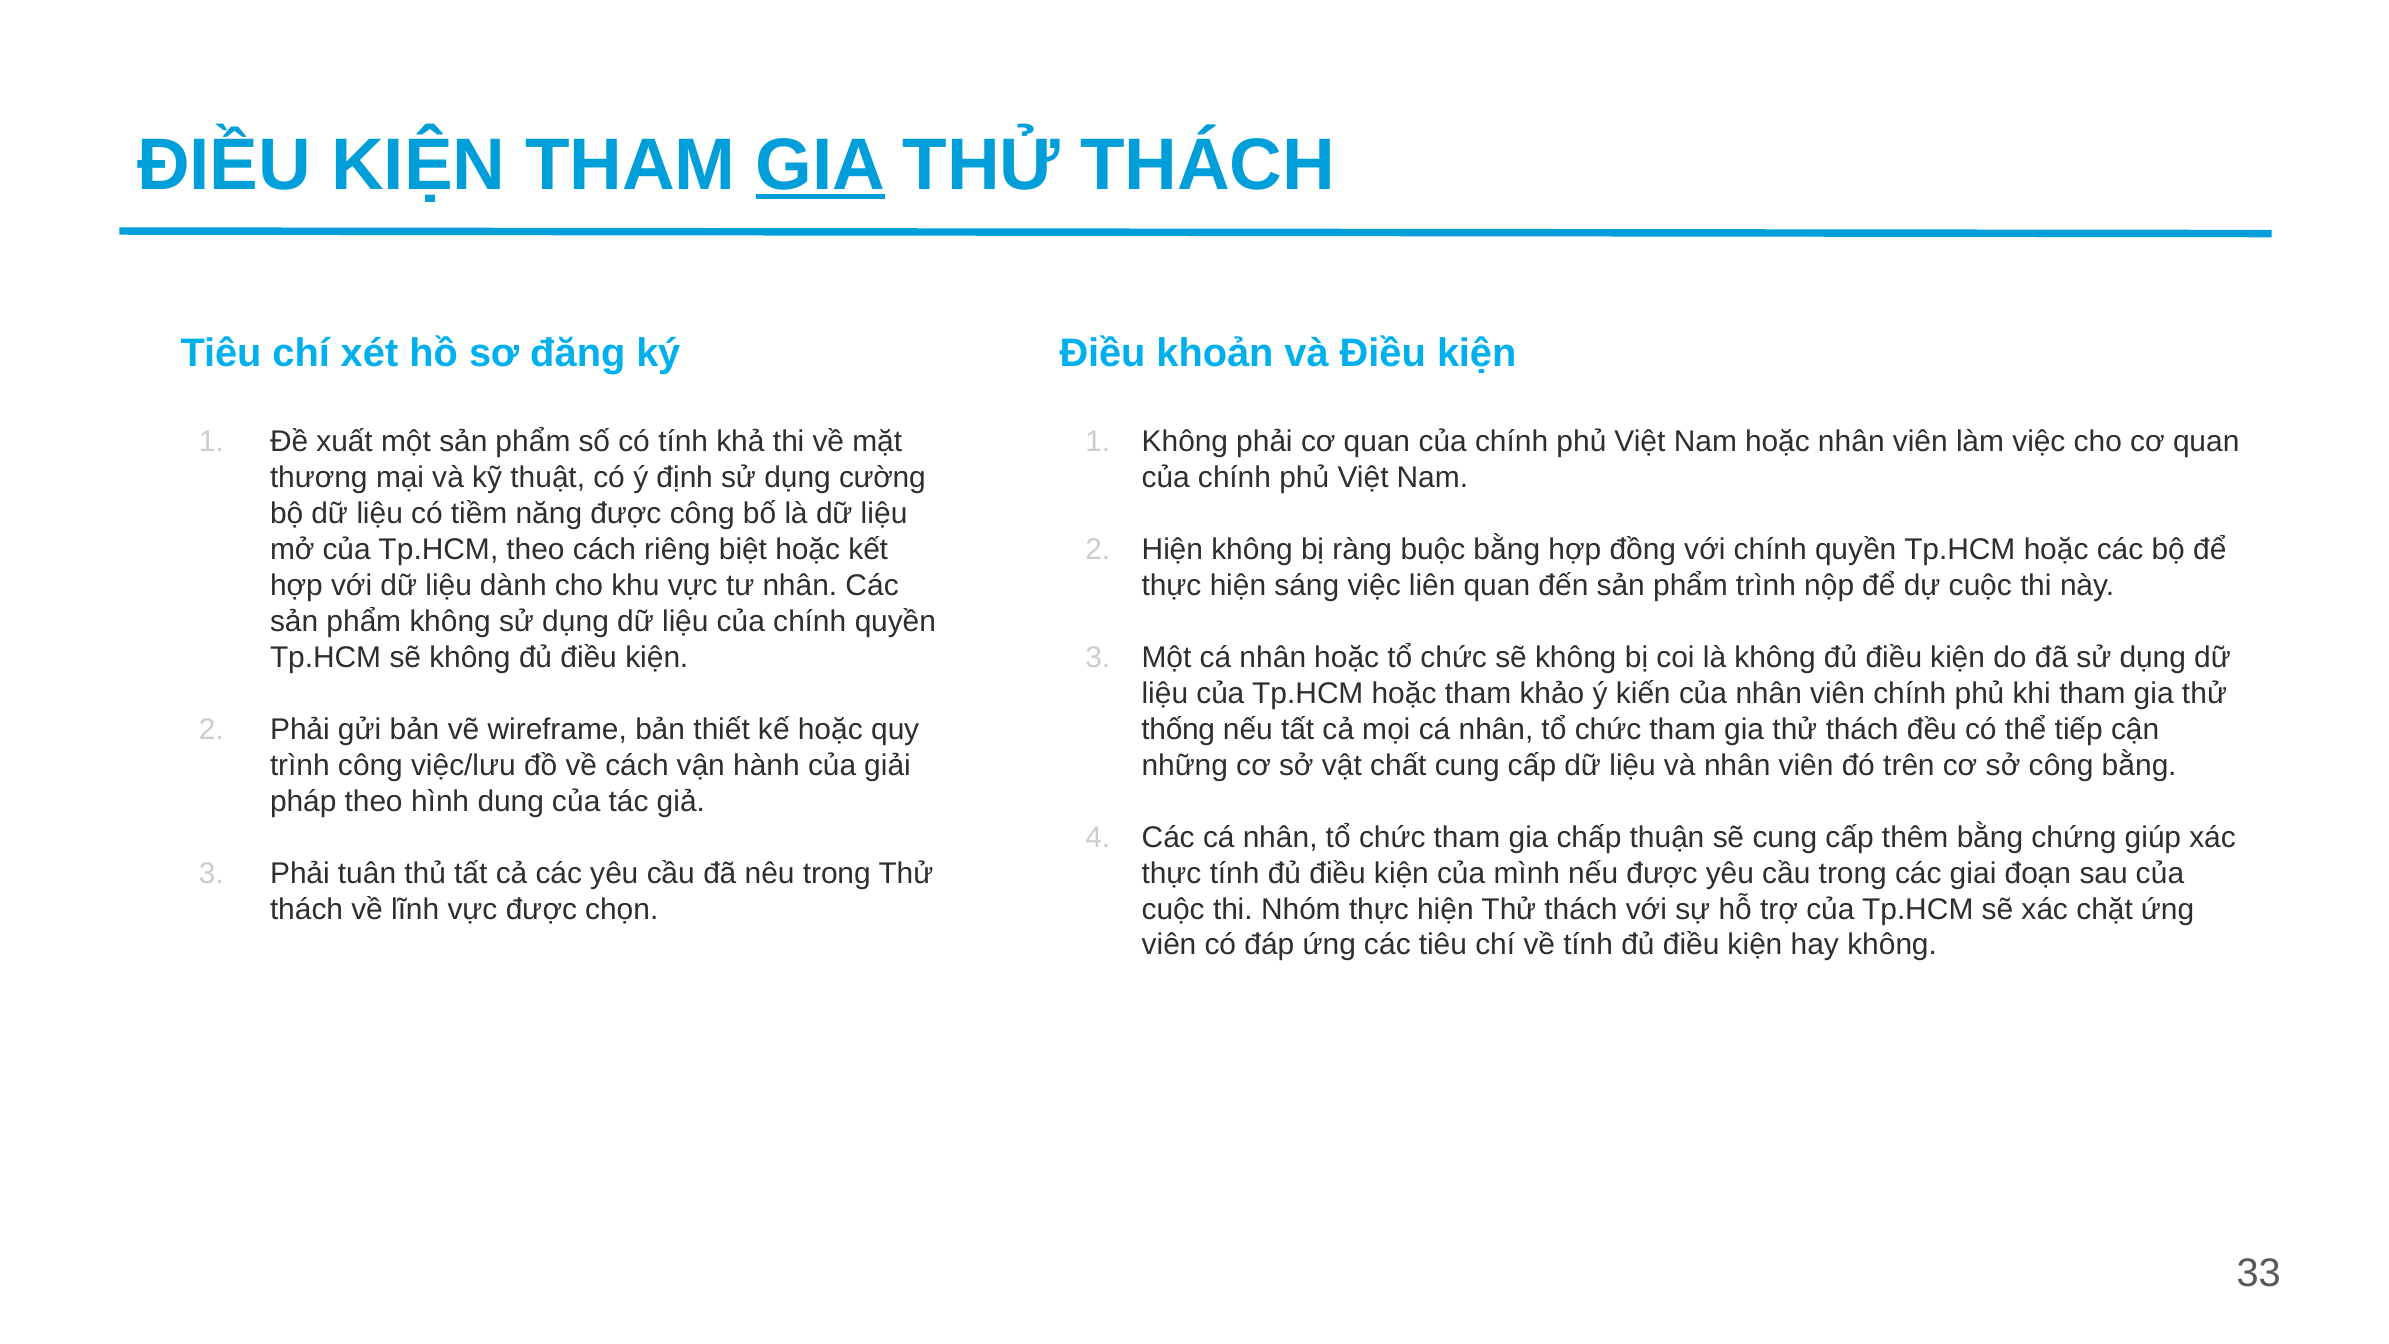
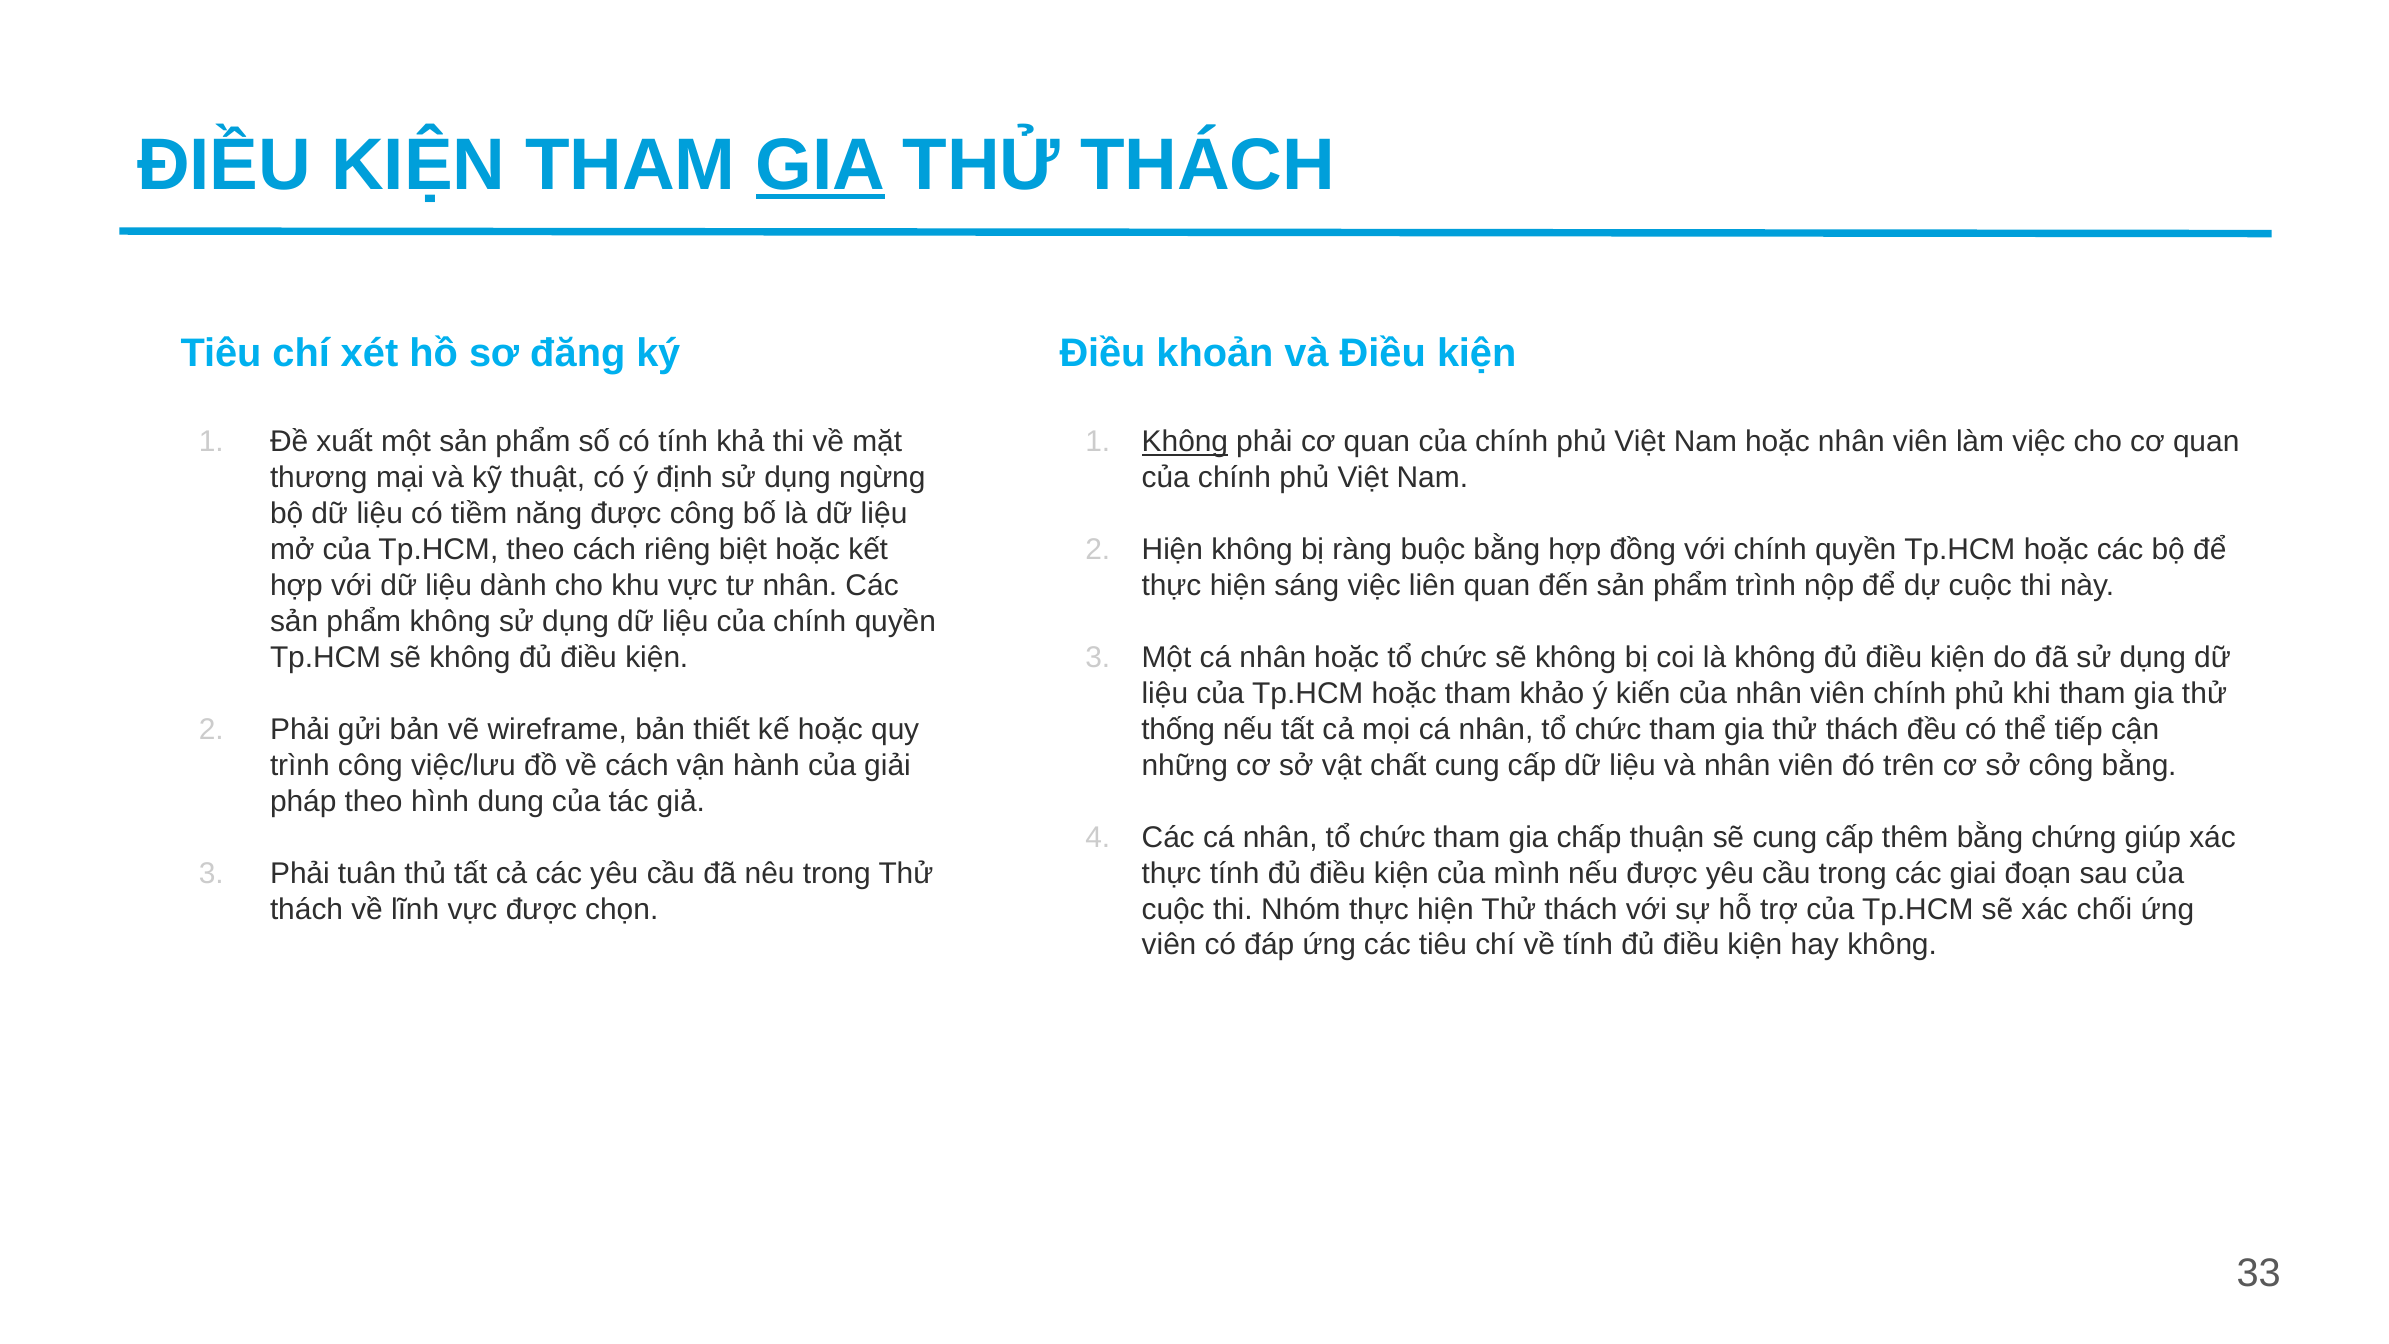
Không underline: none -> present (1185, 442)
cường: cường -> ngừng (882, 478)
chặt: chặt -> chối (2104, 909)
